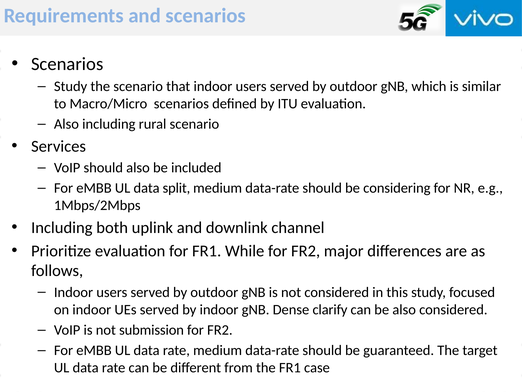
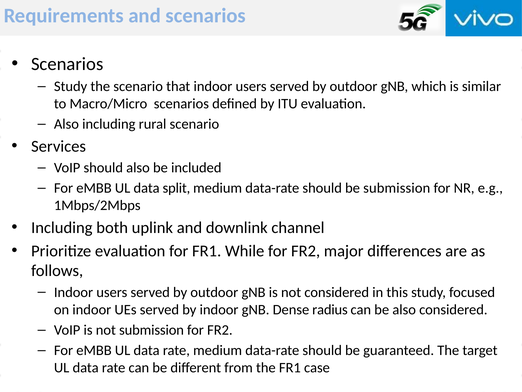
be considering: considering -> submission (397, 188)
clarify: clarify -> radius (330, 309)
